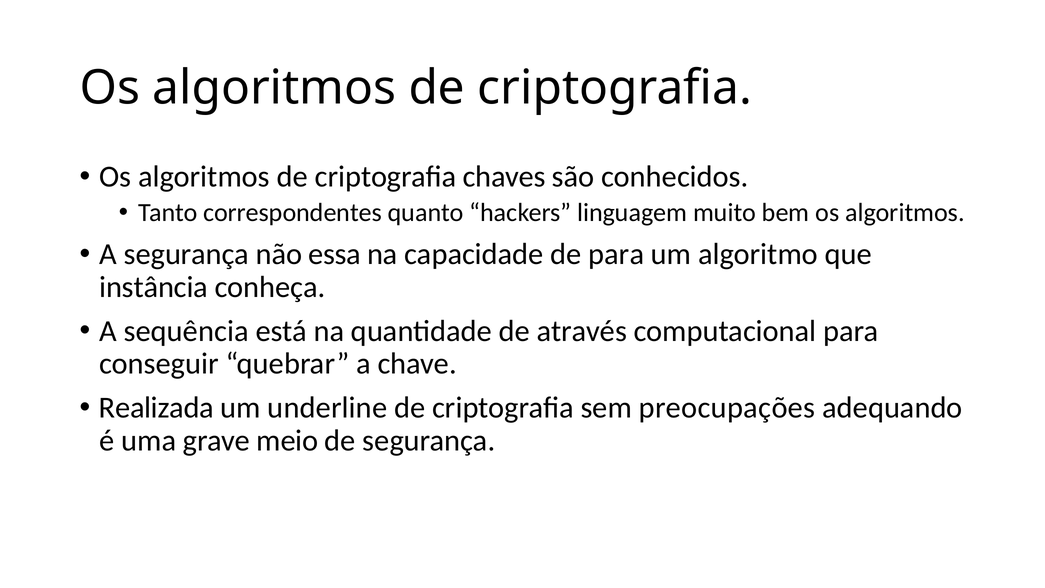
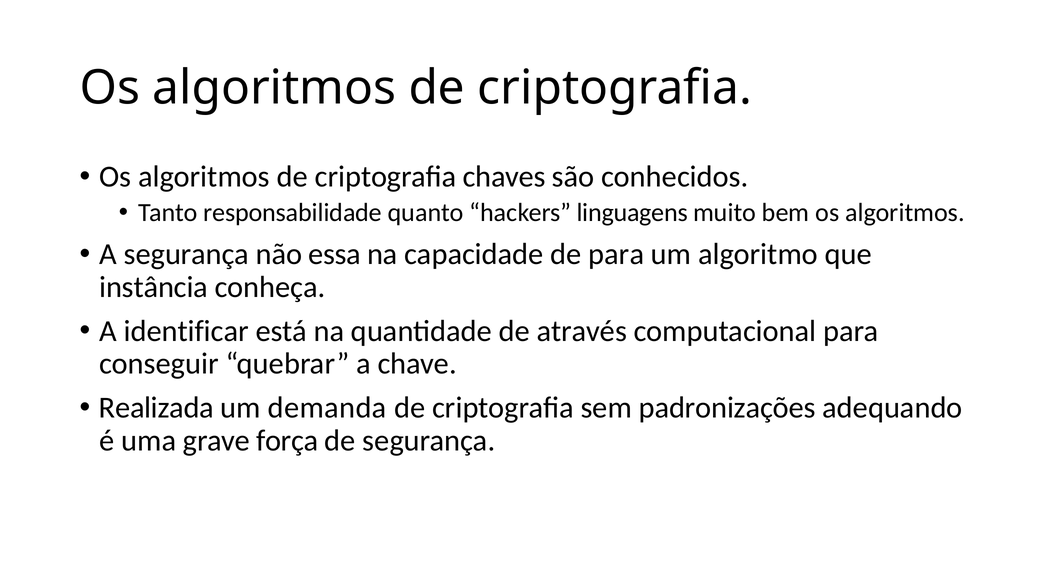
correspondentes: correspondentes -> responsabilidade (293, 213)
linguagem: linguagem -> linguagens (632, 213)
sequência: sequência -> identificar (186, 331)
underline: underline -> demanda (327, 408)
preocupações: preocupações -> padronizações (727, 408)
meio: meio -> força (287, 441)
